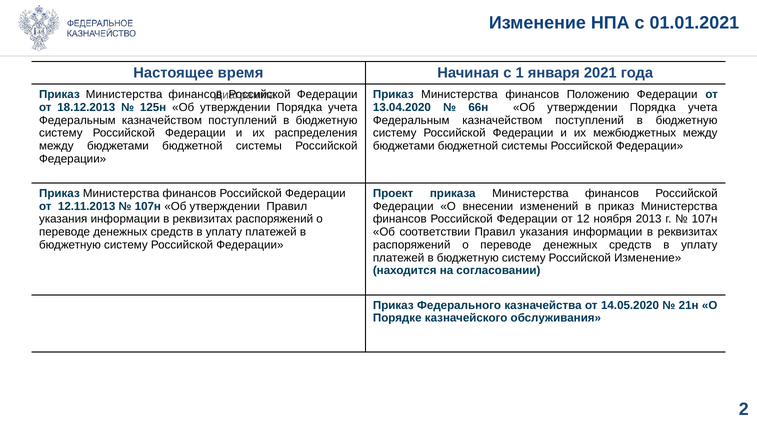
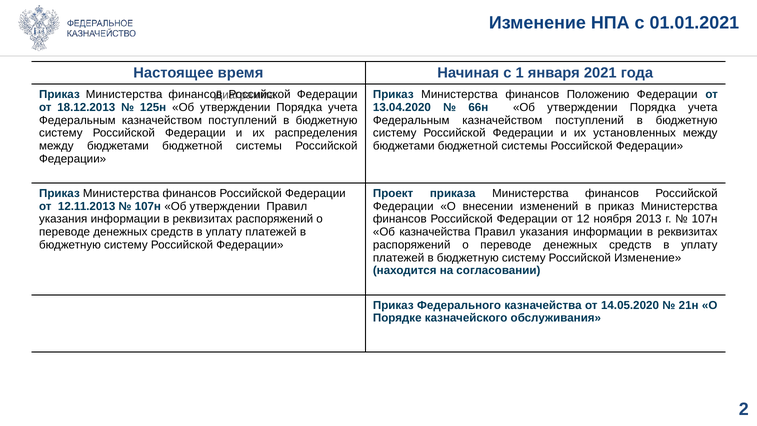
межбюджетных: межбюджетных -> установленных (635, 133)
Об соответствии: соответствии -> казначейства (435, 232)
